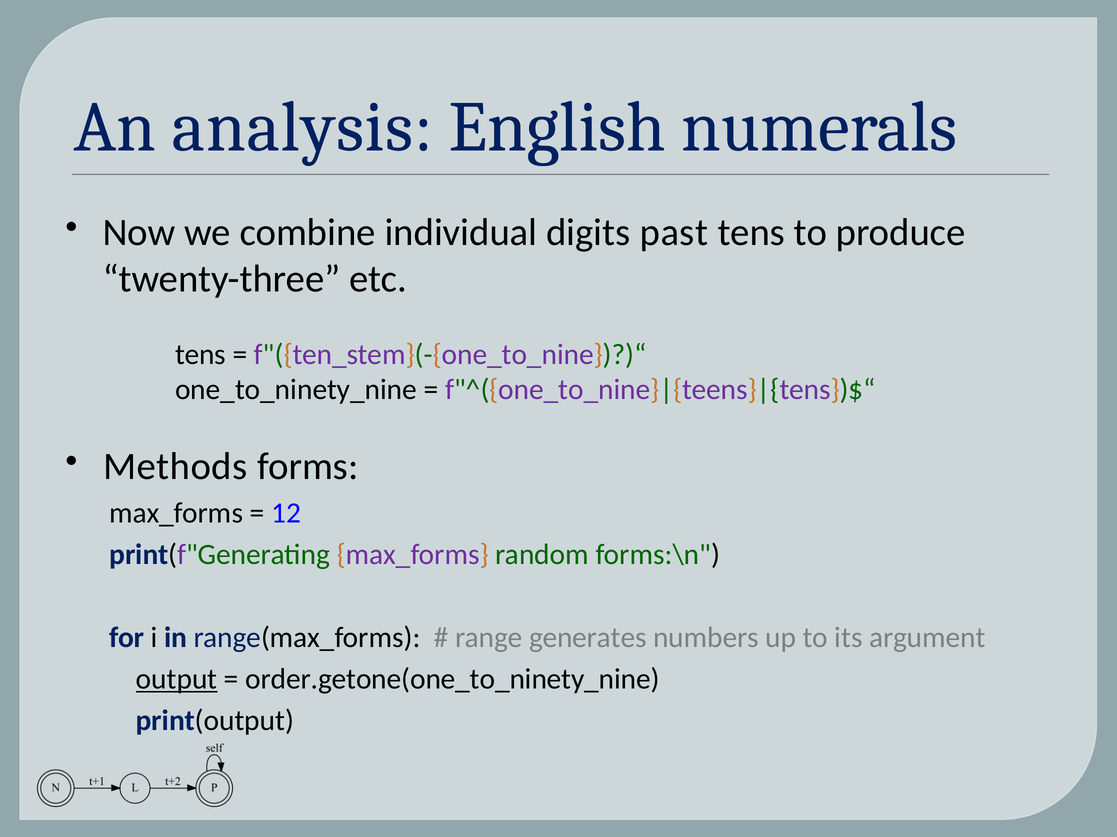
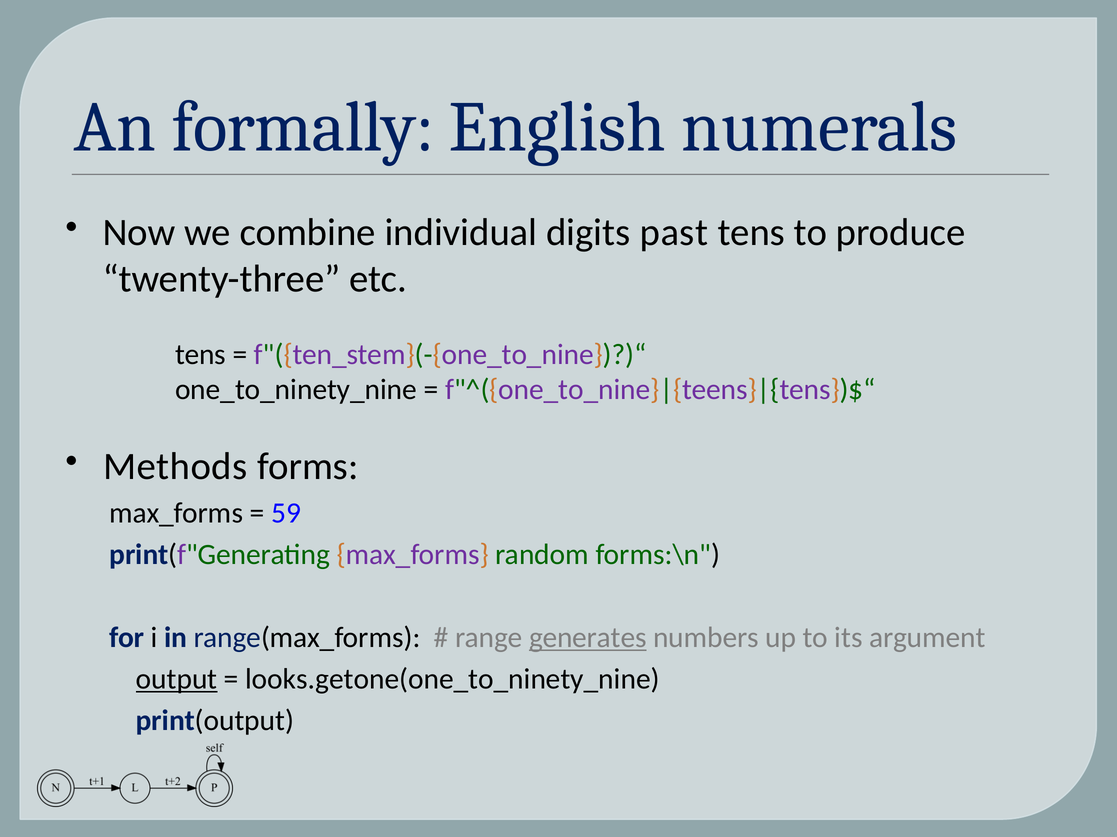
analysis: analysis -> formally (303, 127)
12: 12 -> 59 (286, 514)
generates underline: none -> present (588, 638)
order.getone(one_to_ninety_nine: order.getone(one_to_ninety_nine -> looks.getone(one_to_ninety_nine (452, 680)
